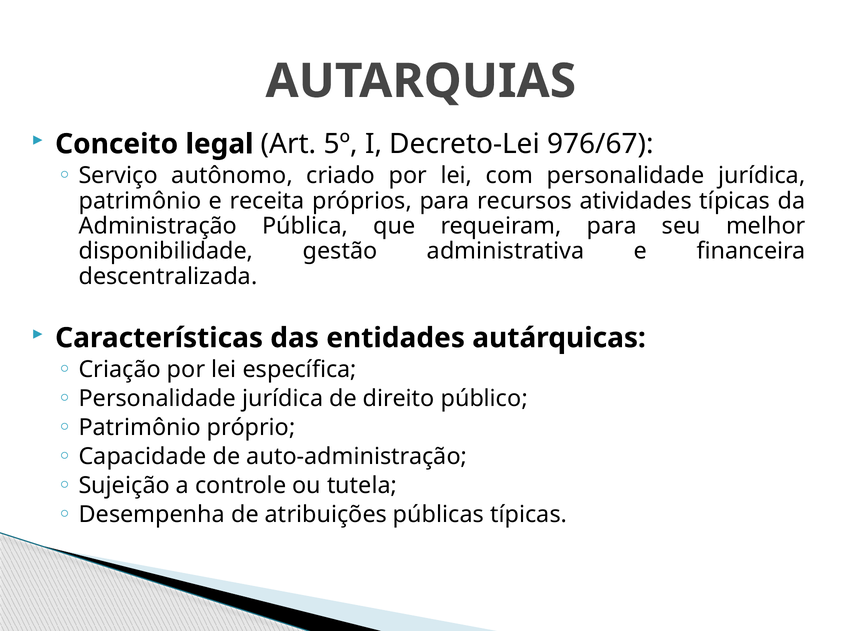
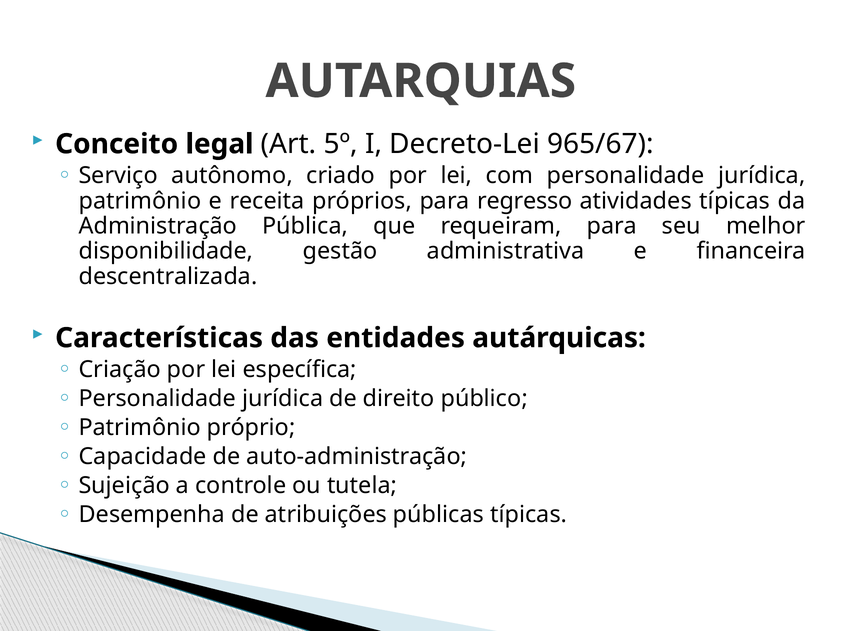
976/67: 976/67 -> 965/67 (600, 144)
recursos: recursos -> regresso (525, 201)
